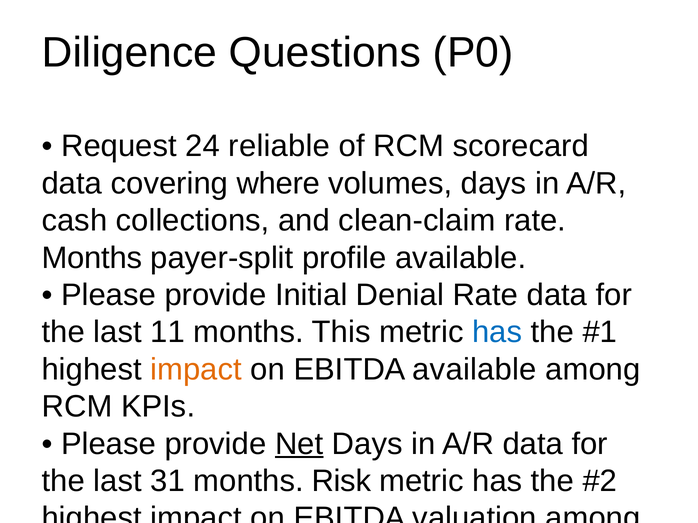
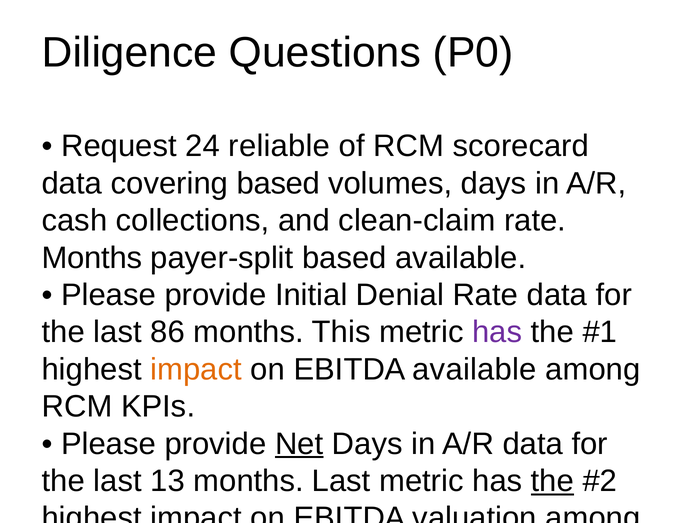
covering where: where -> based (278, 184)
payer-split profile: profile -> based (344, 258)
11: 11 -> 86 (168, 333)
has colour: blue -> purple (497, 333)
31: 31 -> 13 (168, 481)
months Risk: Risk -> Last (341, 481)
the underline: none -> present (552, 481)
